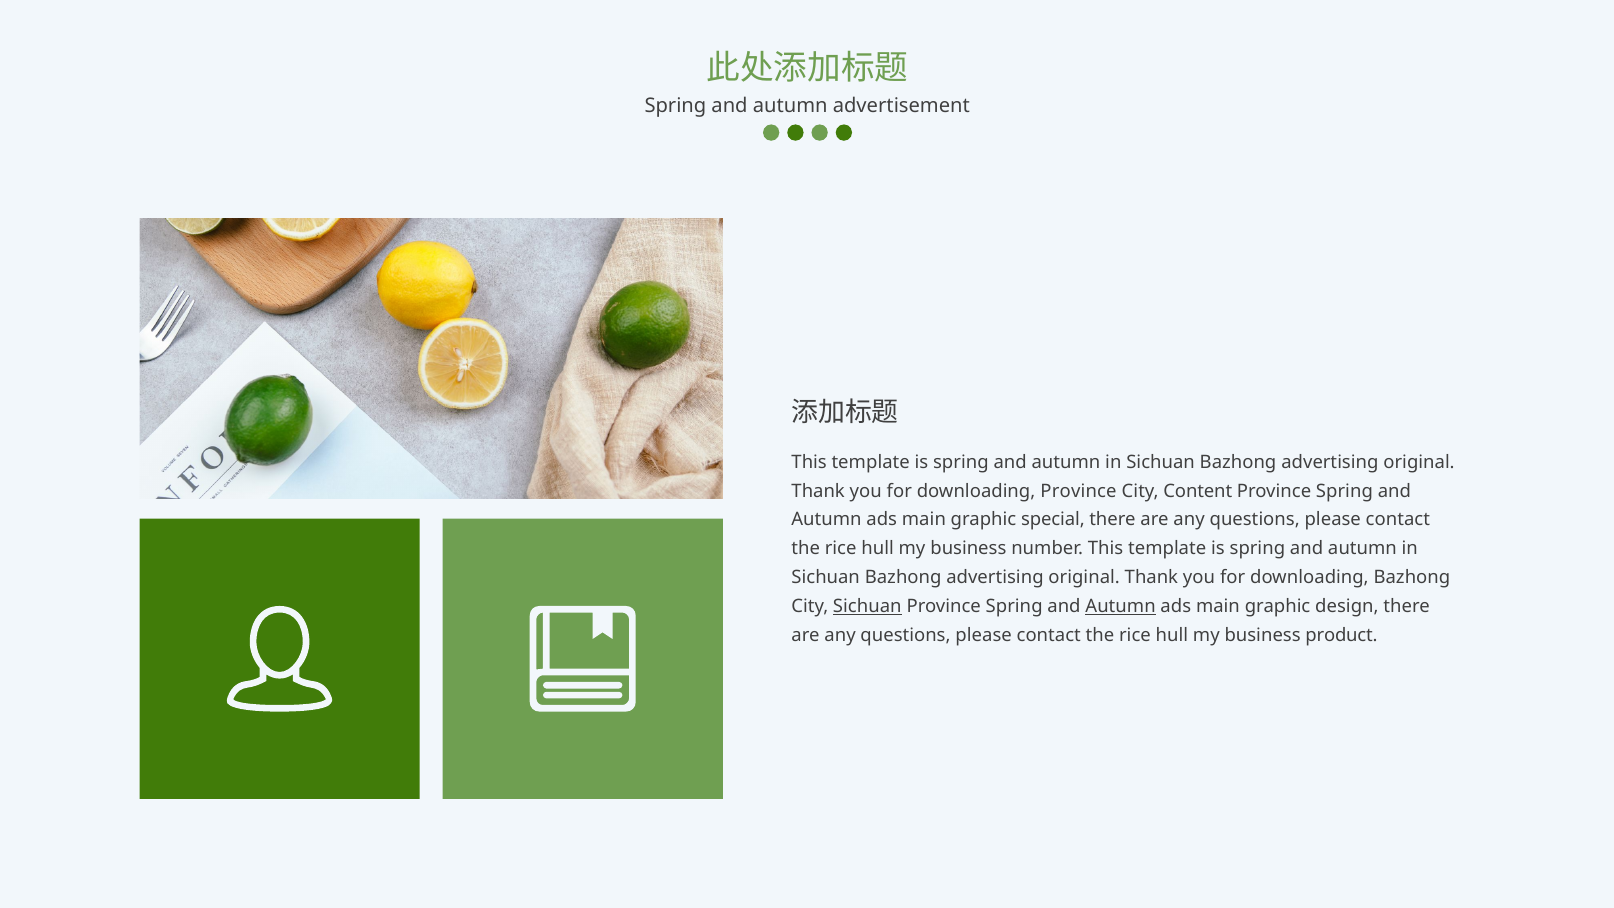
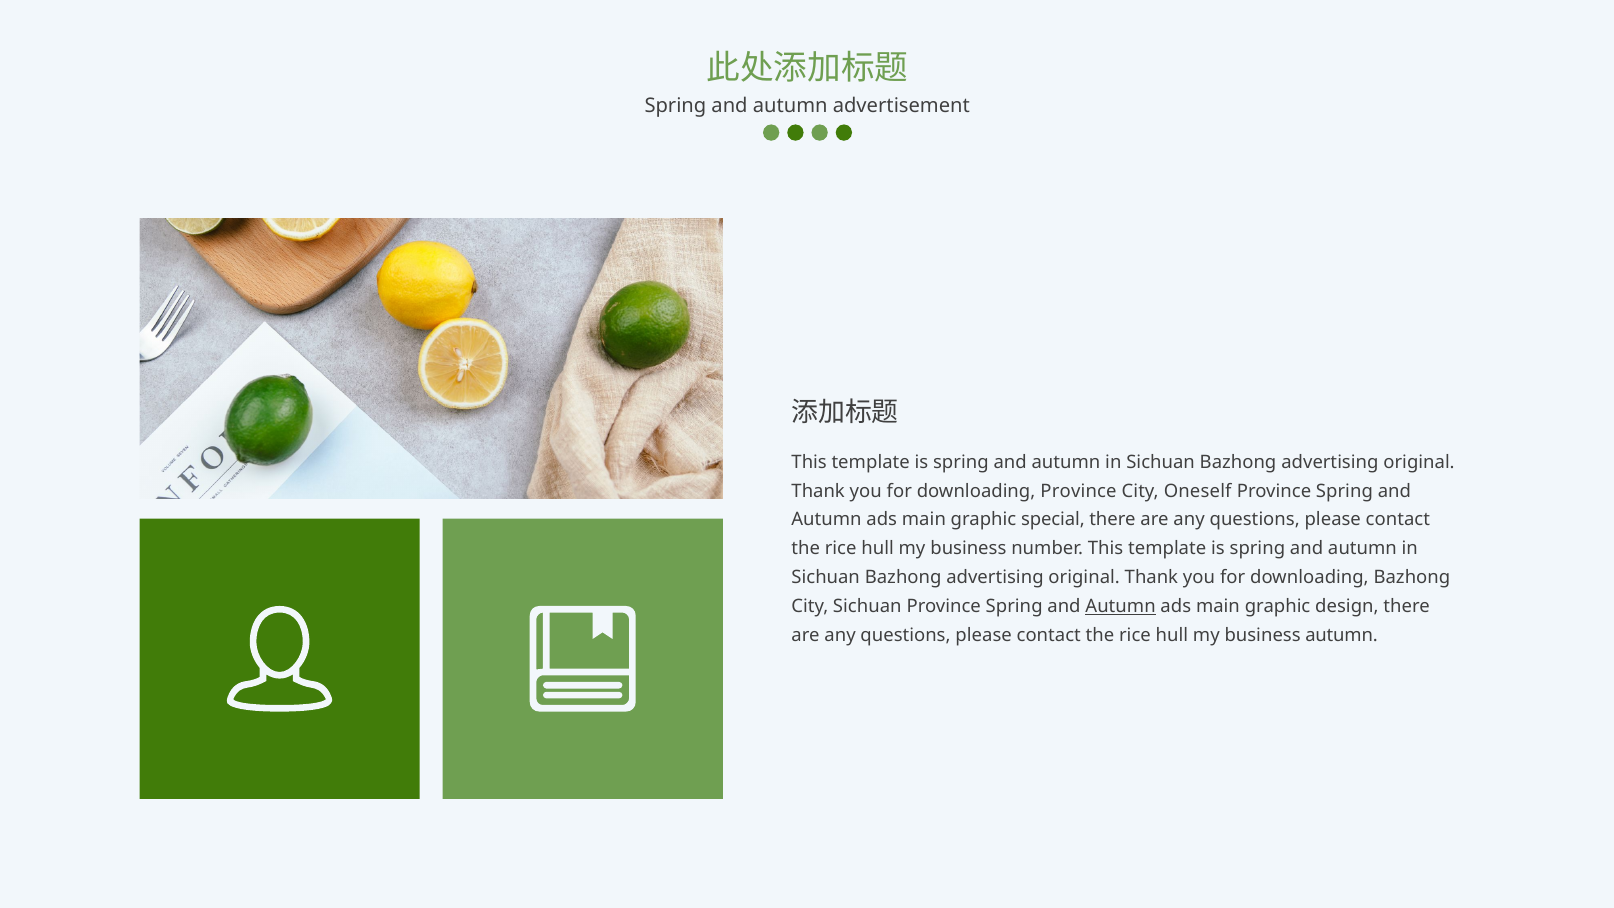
Content: Content -> Oneself (1198, 491)
Sichuan underline: present -> none (867, 606)
business product: product -> autumn (1341, 635)
